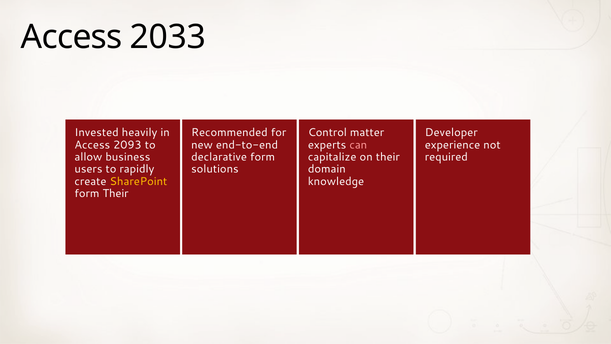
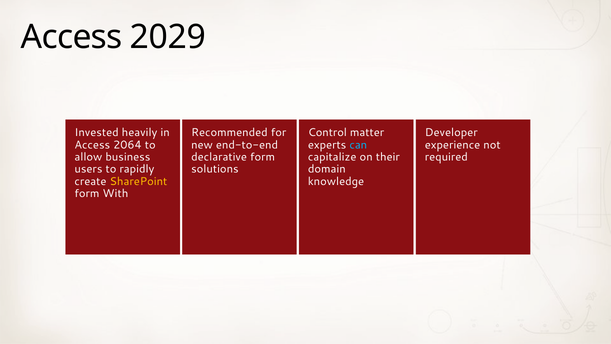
2033: 2033 -> 2029 (168, 37)
2093: 2093 -> 2064 (127, 145)
can colour: pink -> light blue (358, 145)
form Their: Their -> With (115, 193)
